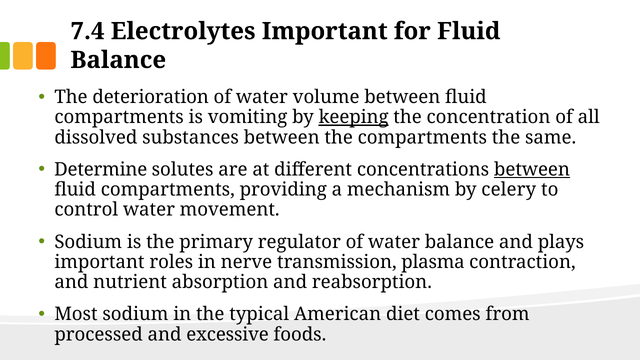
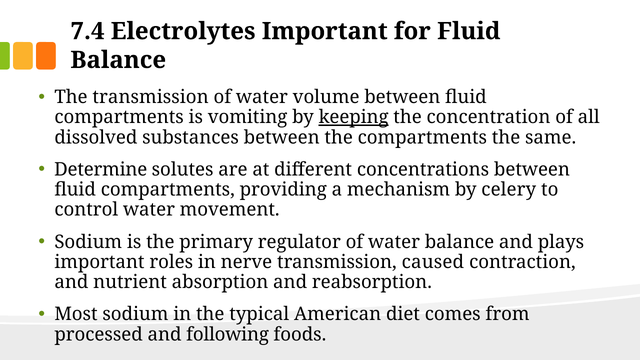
The deterioration: deterioration -> transmission (151, 97)
between underline: present -> none (532, 170)
plasma: plasma -> caused (433, 262)
excessive: excessive -> following (228, 334)
